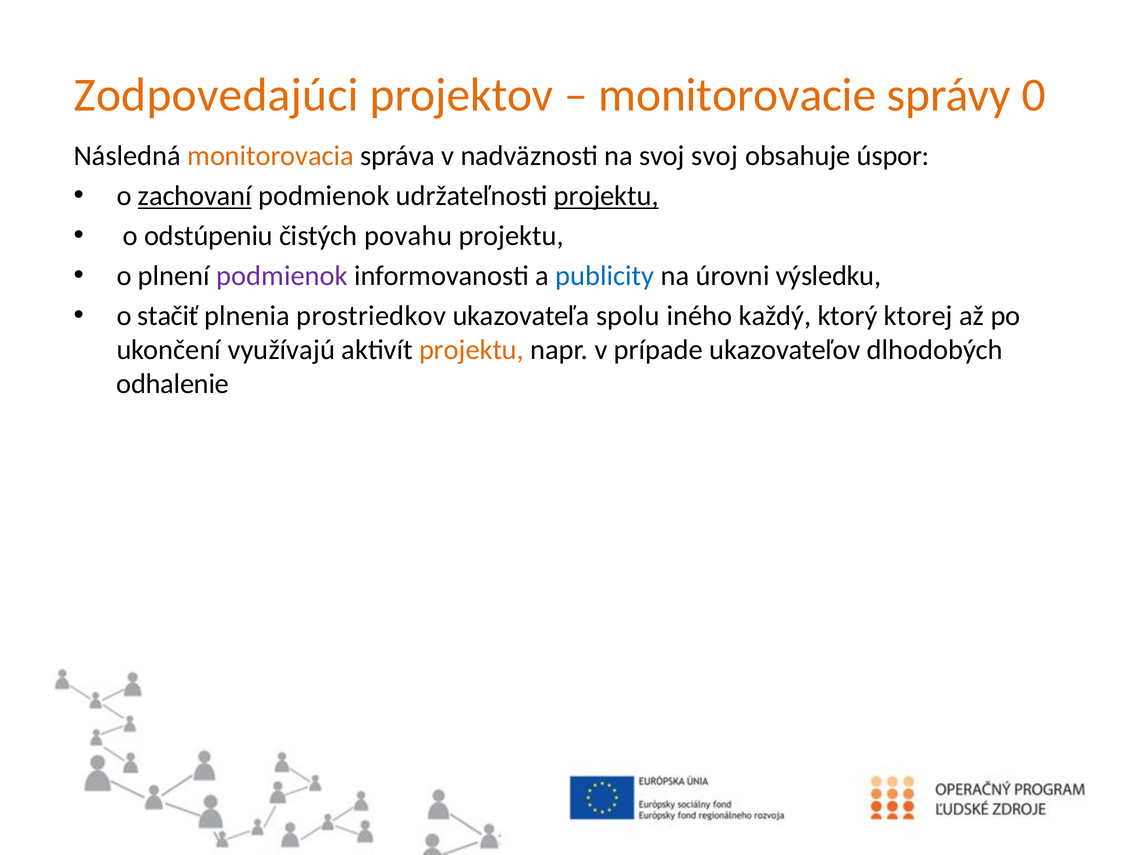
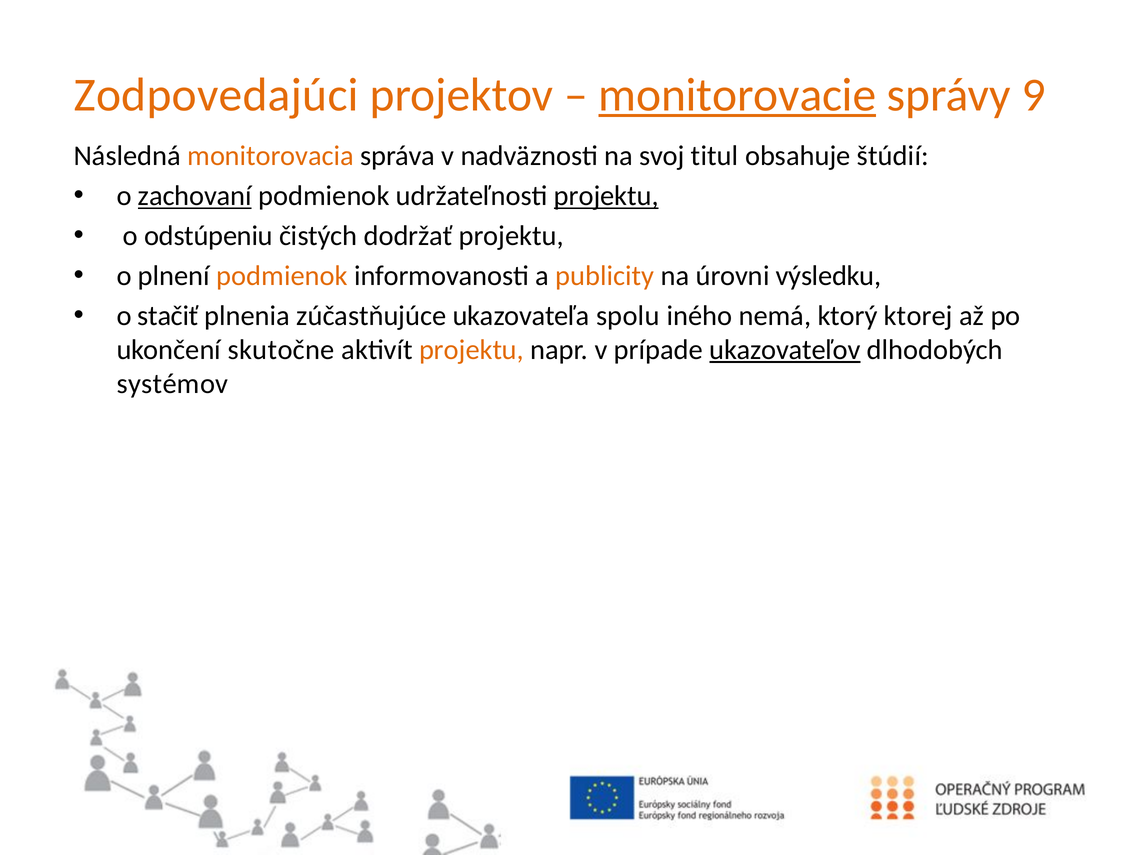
monitorovacie underline: none -> present (737, 95)
0: 0 -> 9 (1034, 95)
svoj svoj: svoj -> titul (715, 156)
úspor: úspor -> štúdií (893, 156)
povahu: povahu -> dodržať (408, 236)
podmienok colour: purple -> orange (282, 276)
publicity colour: blue -> orange (605, 276)
prostriedkov: prostriedkov -> zúčastňujúce (371, 316)
každý: každý -> nemá (775, 316)
využívajú: využívajú -> skutočne (281, 350)
ukazovateľov underline: none -> present (785, 350)
odhalenie: odhalenie -> systémov (172, 384)
